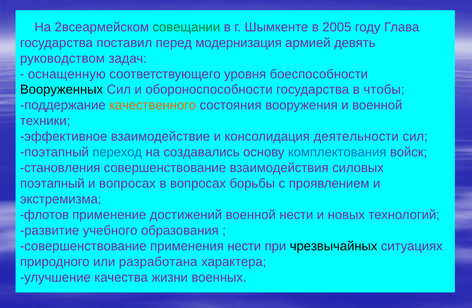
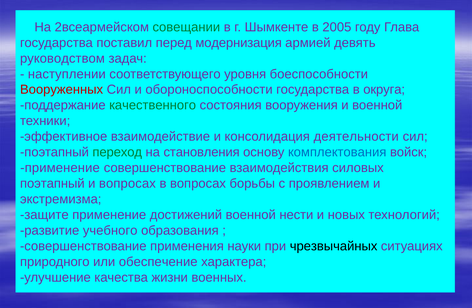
оснащенную: оснащенную -> наступлении (67, 74)
Вооруженных colour: black -> red (62, 90)
чтобы: чтобы -> округа (384, 90)
качественного colour: orange -> green (153, 105)
переход colour: blue -> green (117, 152)
создавались: создавались -> становления (202, 152)
становления: становления -> применение (60, 168)
флотов: флотов -> защите (44, 215)
применения нести: нести -> науки (244, 246)
разработана: разработана -> обеспечение (158, 262)
